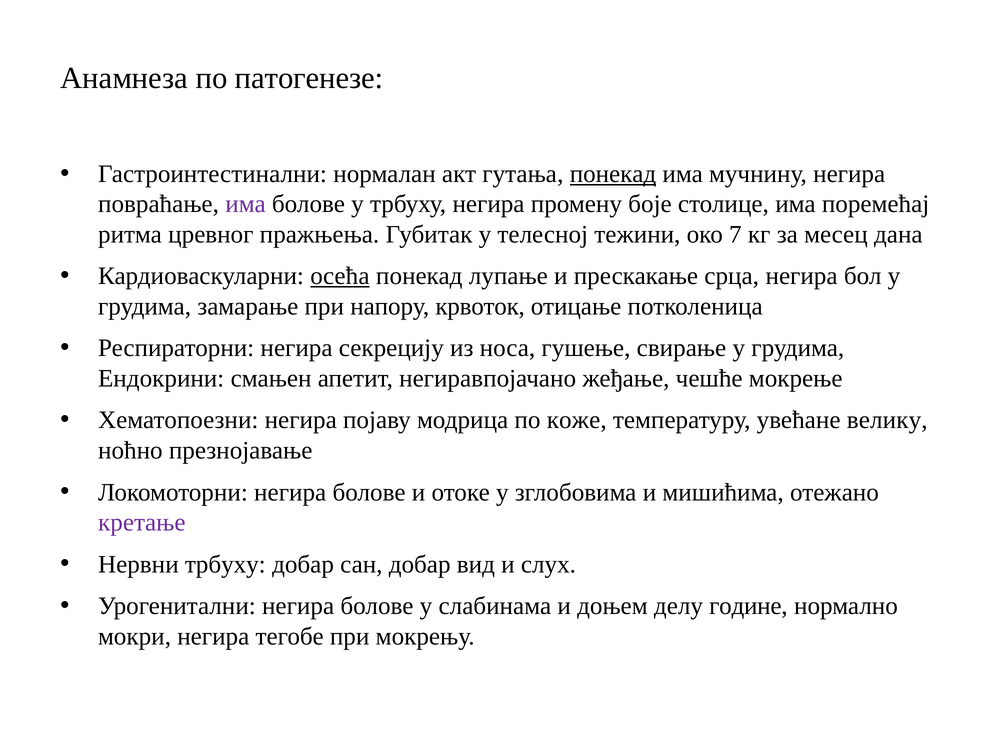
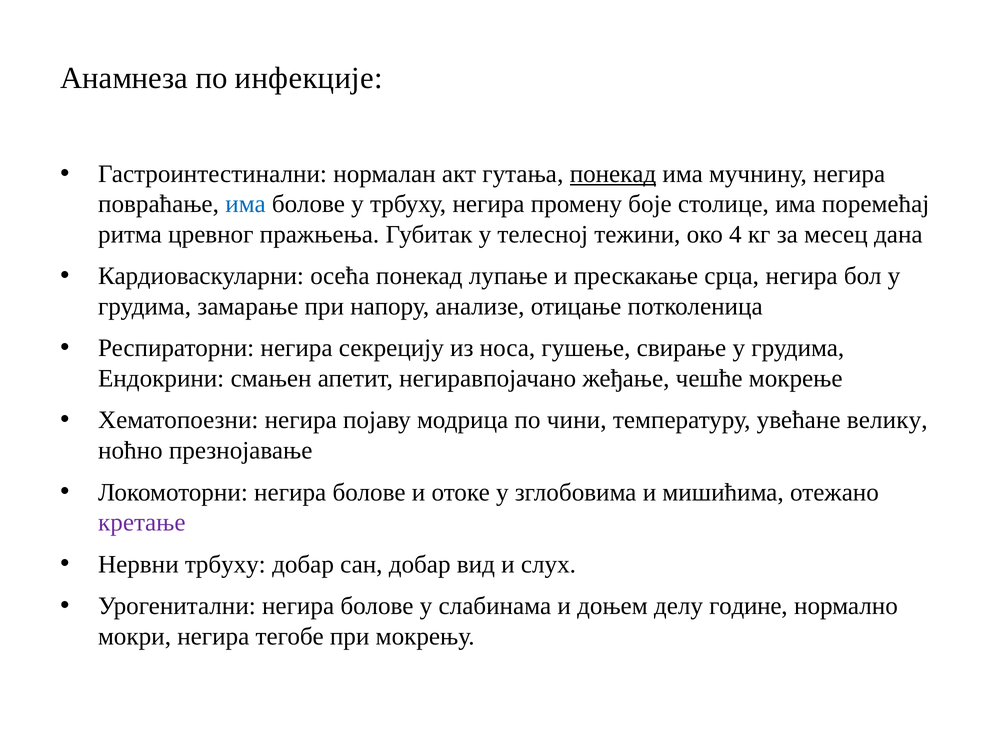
патогенезе: патогенезе -> инфекције (309, 78)
има colour: purple -> blue (246, 204)
7: 7 -> 4 (735, 234)
осећа underline: present -> none (340, 276)
крвоток: крвоток -> анализе (480, 306)
коже: коже -> чини (577, 420)
